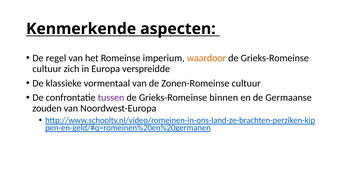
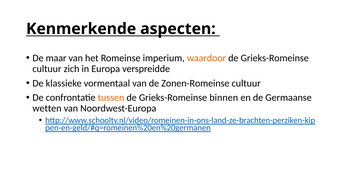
regel: regel -> maar (56, 58)
tussen colour: purple -> orange (111, 97)
zouden: zouden -> wetten (47, 108)
